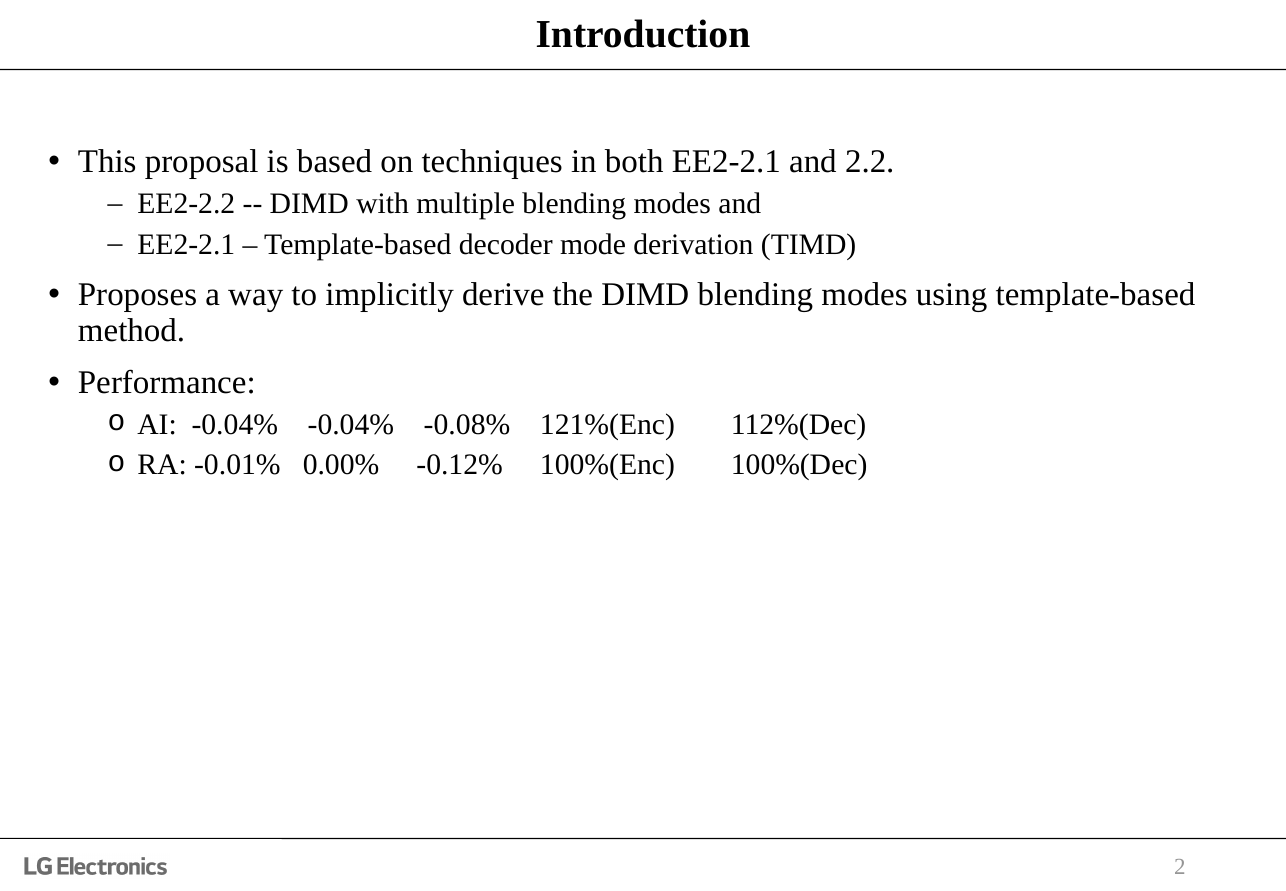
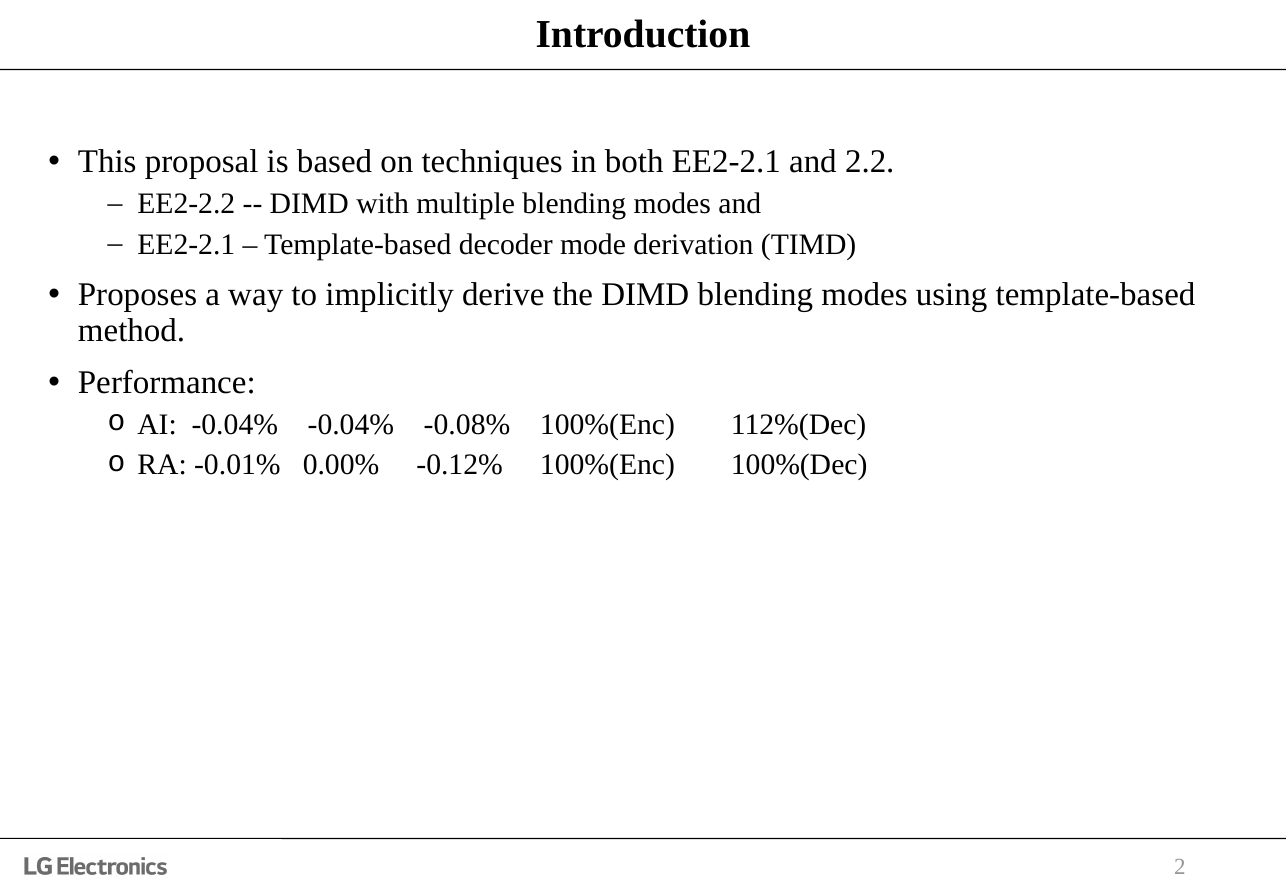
-0.08% 121%(Enc: 121%(Enc -> 100%(Enc (607, 424)
